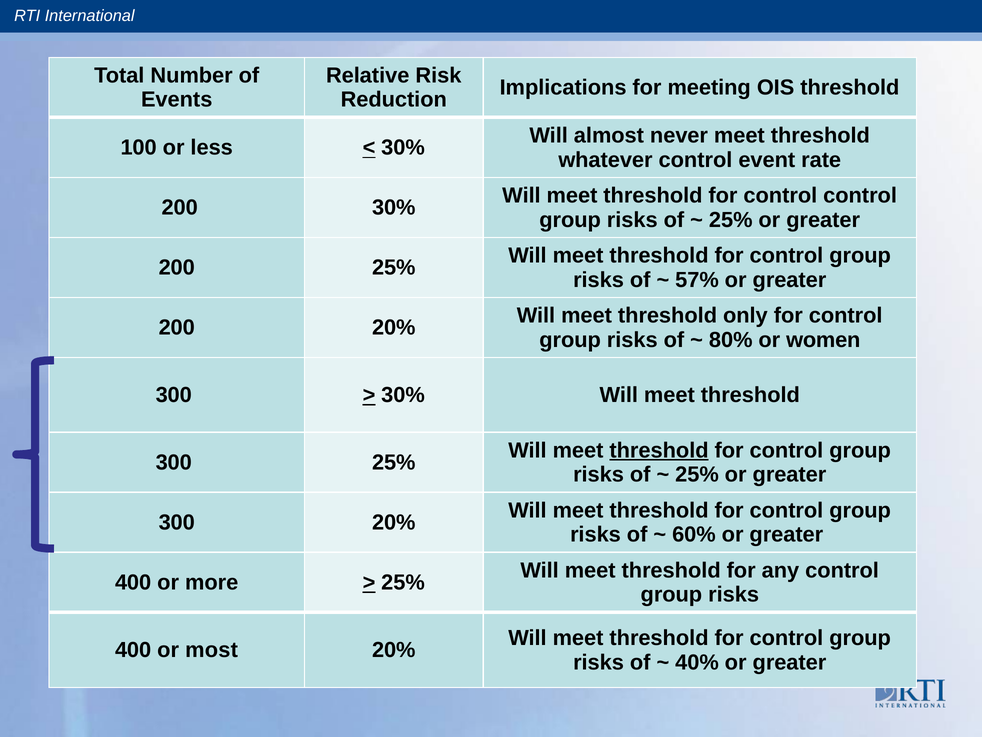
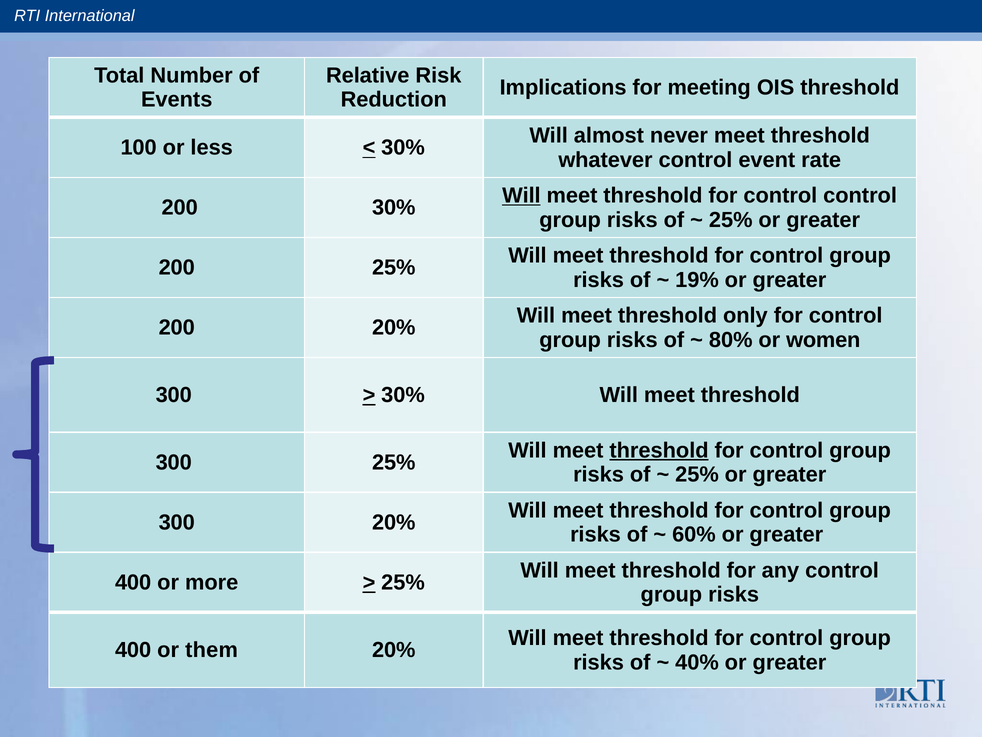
Will underline: none -> present (521, 196)
57%: 57% -> 19% (697, 280)
most: most -> them (212, 650)
